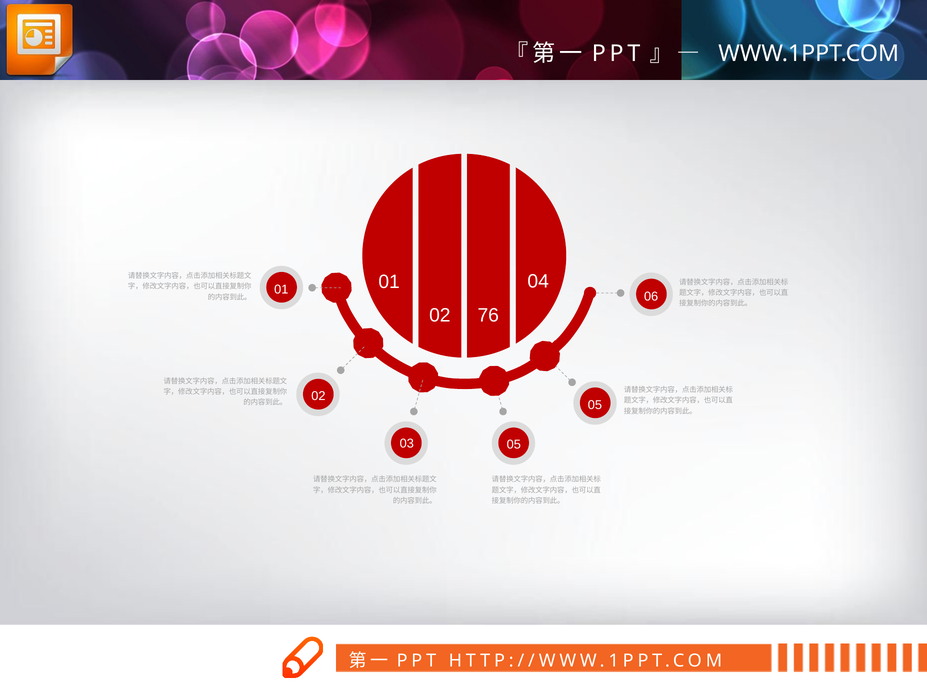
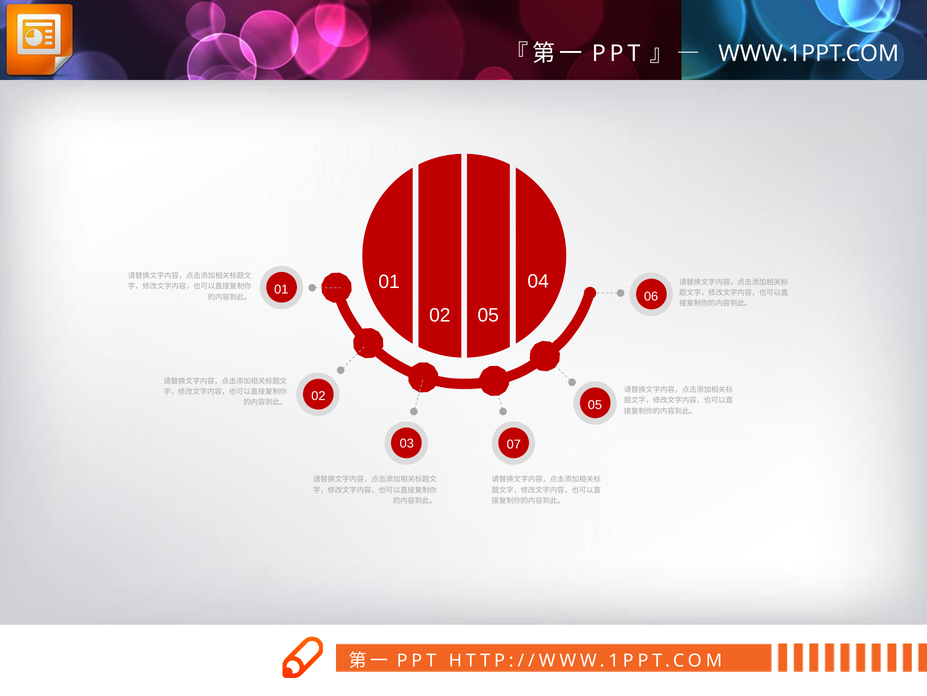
02 76: 76 -> 05 (488, 315)
03 05: 05 -> 07 (514, 444)
